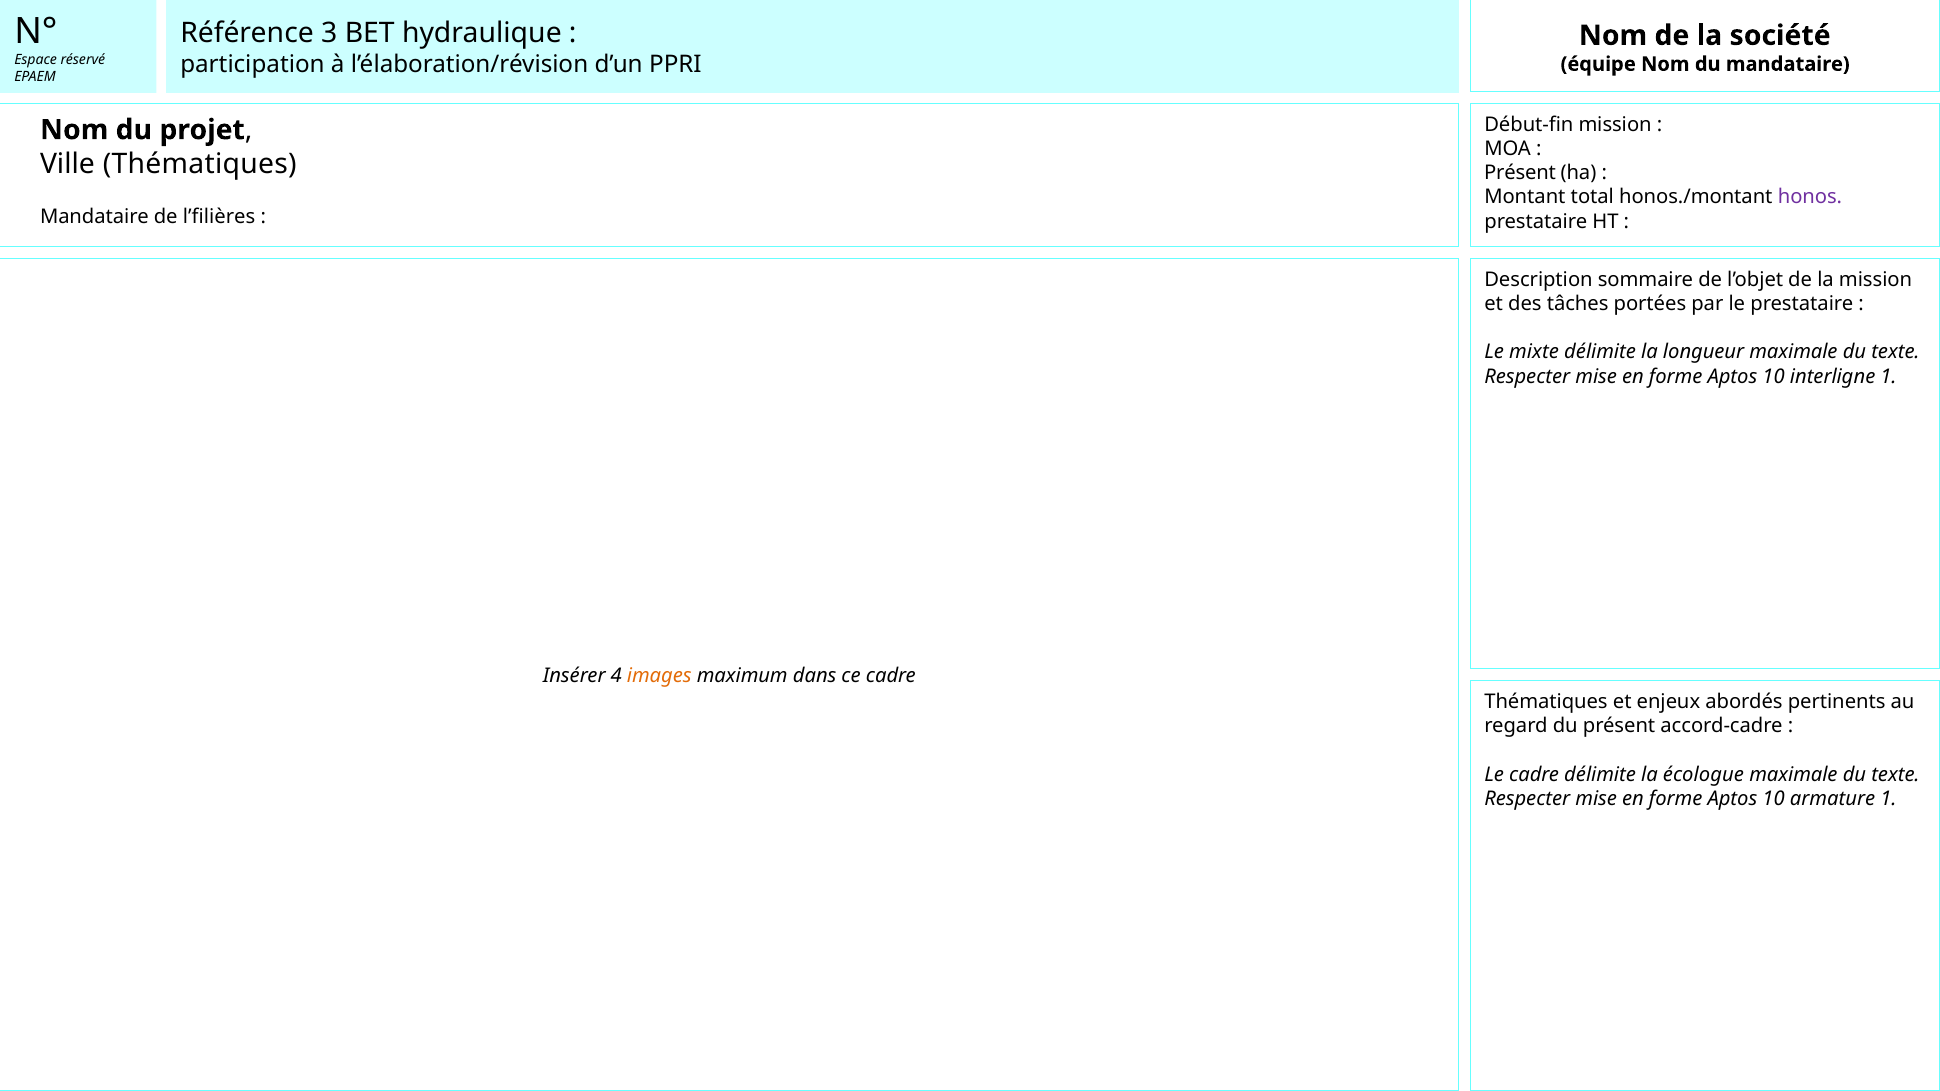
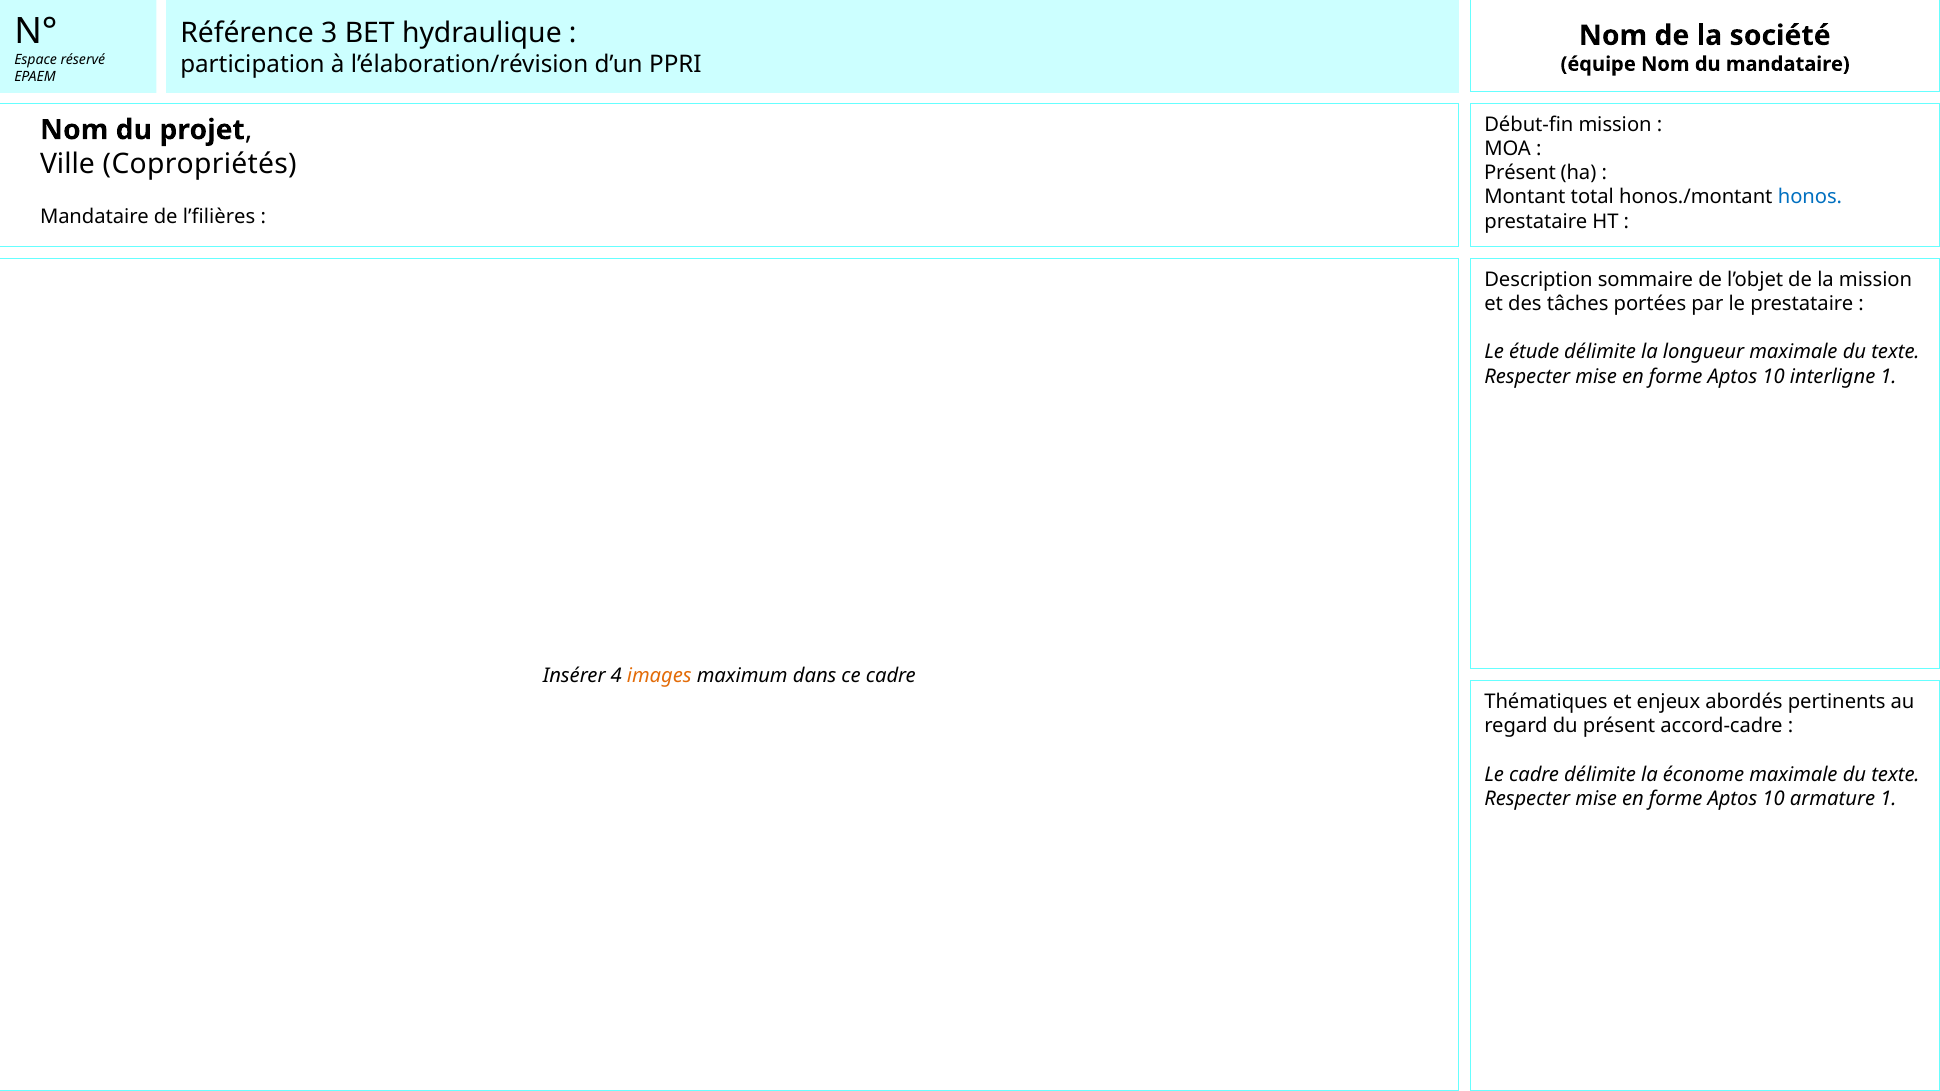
Ville Thématiques: Thématiques -> Copropriétés (200, 164)
honos colour: purple -> blue (1810, 197)
mixte: mixte -> étude (1534, 352)
écologue: écologue -> économe (1704, 775)
